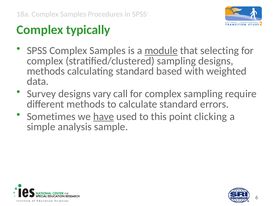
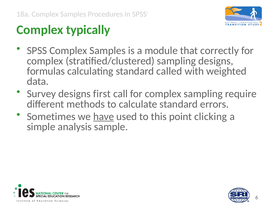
module underline: present -> none (161, 51)
selecting: selecting -> correctly (220, 51)
methods: methods -> formulas (46, 71)
based: based -> called (169, 71)
vary: vary -> first (102, 94)
